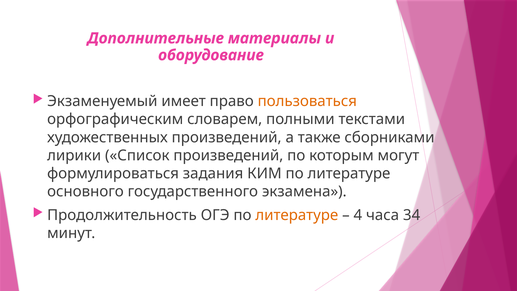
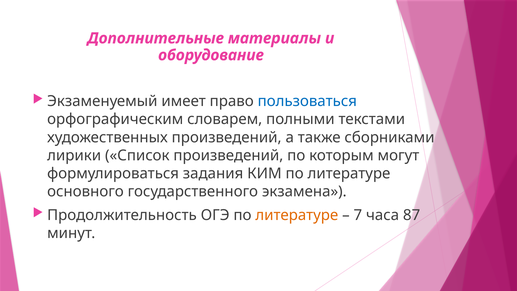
пользоваться colour: orange -> blue (307, 101)
4: 4 -> 7 (358, 215)
34: 34 -> 87 (412, 215)
